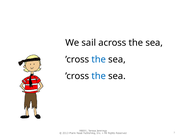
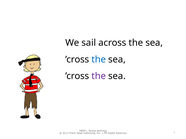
the colour: blue -> purple (99, 76)
